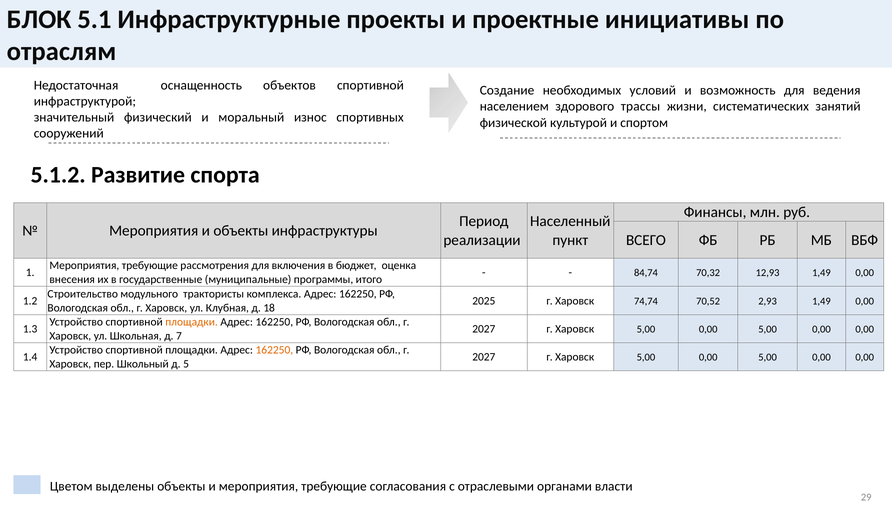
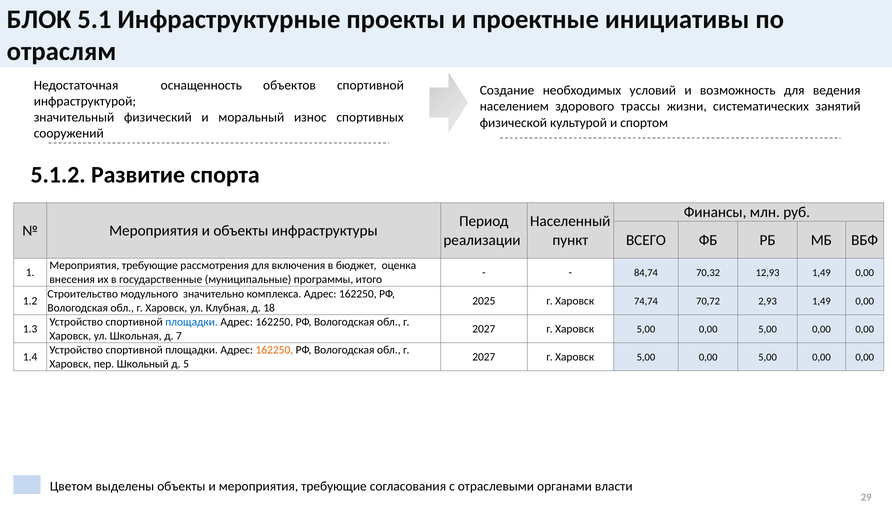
трактористы: трактористы -> значительно (214, 294)
70,52: 70,52 -> 70,72 (708, 301)
площадки colour: orange -> blue (192, 322)
